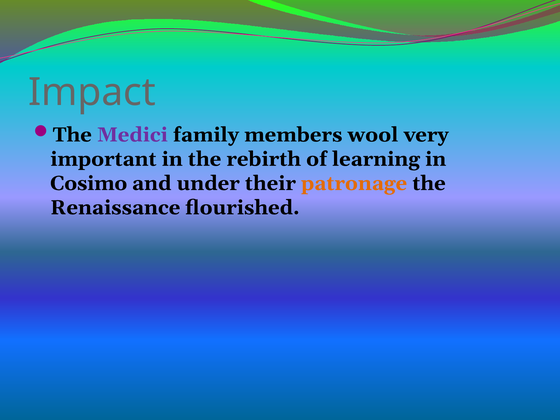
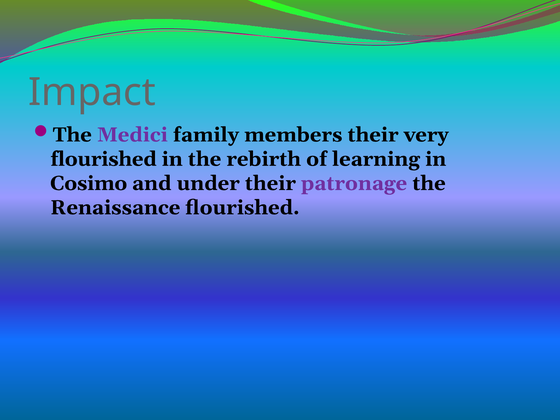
members wool: wool -> their (373, 135)
important: important -> flourished (104, 159)
patronage colour: orange -> purple (354, 183)
